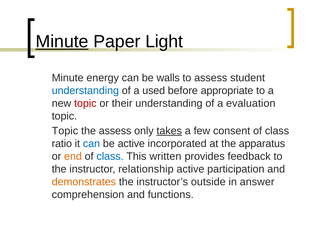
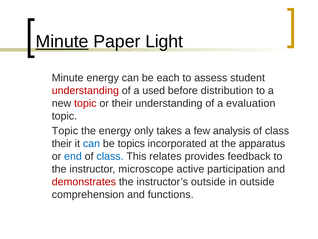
walls: walls -> each (168, 78)
understanding colour: blue -> red (85, 90)
appropriate: appropriate -> distribution (227, 90)
the assess: assess -> energy (115, 131)
takes underline: present -> none (169, 131)
consent: consent -> analysis (232, 131)
ratio: ratio -> their (62, 143)
be active: active -> topics (131, 143)
end colour: orange -> blue (73, 156)
written: written -> relates (165, 156)
relationship: relationship -> microscope (146, 169)
demonstrates colour: orange -> red (84, 181)
in answer: answer -> outside (257, 181)
